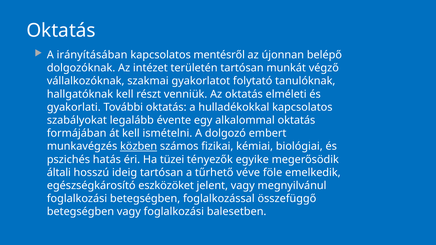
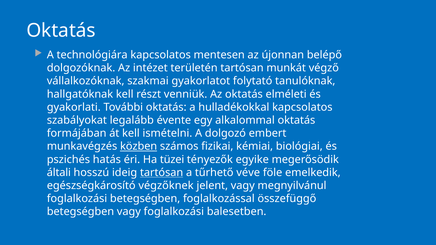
irányításában: irányításában -> technológiára (92, 55)
mentésről: mentésről -> mentesen (219, 55)
tartósan underline: none -> present (162, 173)
eszközöket: eszközöket -> végzőknek (166, 186)
